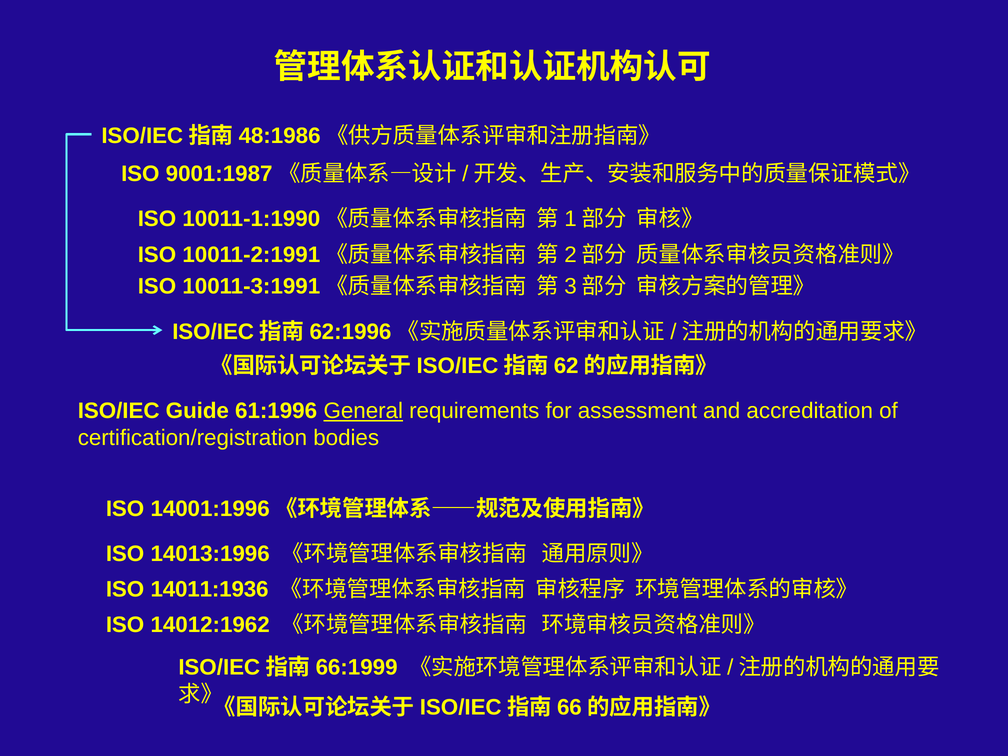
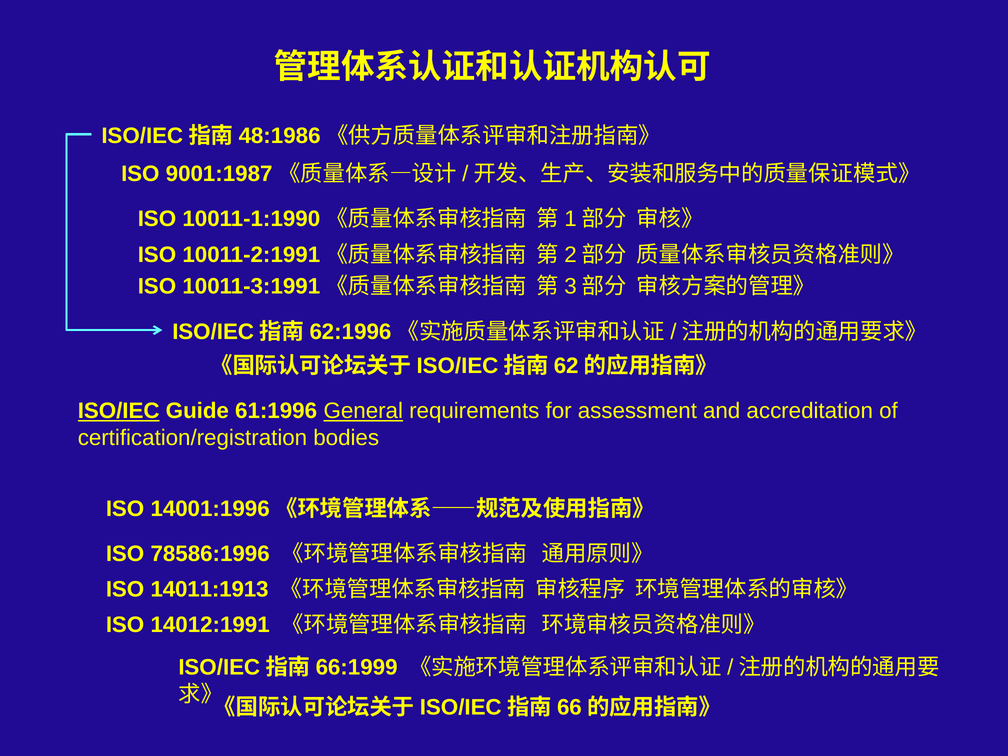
ISO/IEC underline: none -> present (119, 411)
14013:1996: 14013:1996 -> 78586:1996 (210, 554)
14011:1936: 14011:1936 -> 14011:1913 (210, 590)
14012:1962: 14012:1962 -> 14012:1991 (210, 625)
